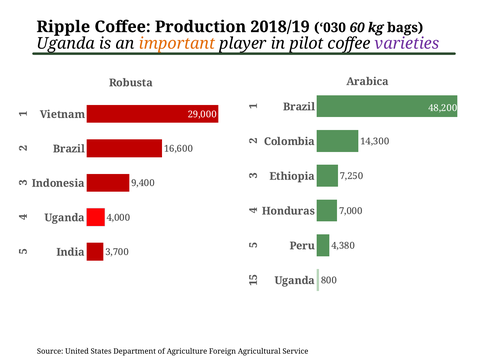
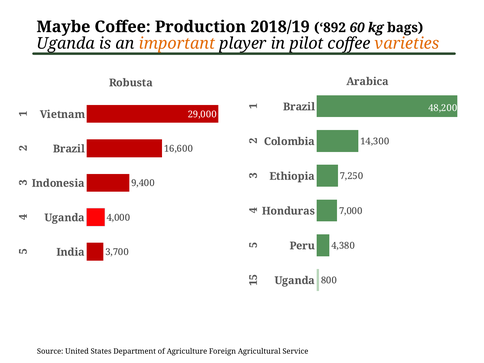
Ripple: Ripple -> Maybe (63, 27)
030: 030 -> 892 (330, 28)
varieties colour: purple -> orange (407, 44)
